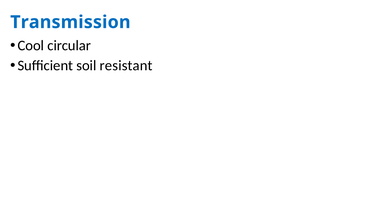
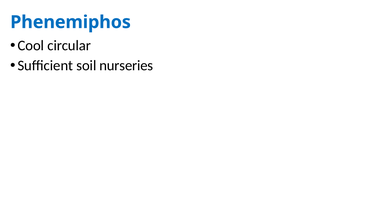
Transmission: Transmission -> Phenemiphos (71, 22)
resistant: resistant -> nurseries (126, 65)
